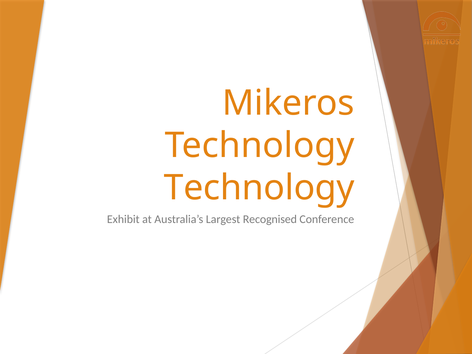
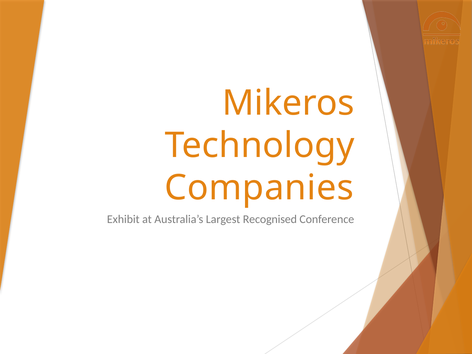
Technology: Technology -> Companies (259, 188)
